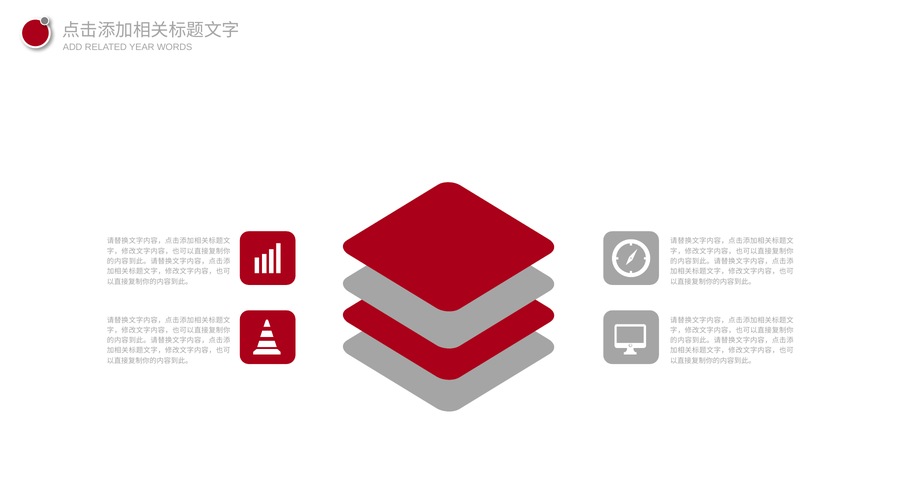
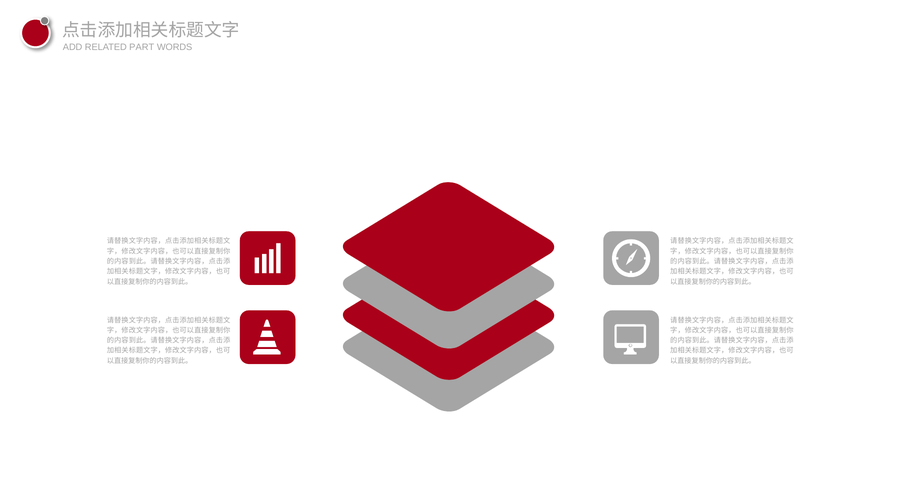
YEAR: YEAR -> PART (142, 47)
